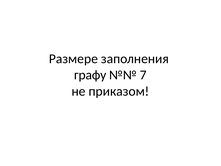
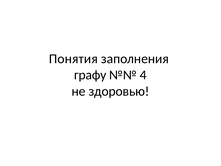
Размере: Размере -> Понятия (73, 59)
7: 7 -> 4 (143, 75)
приказом: приказом -> здоровью (119, 91)
